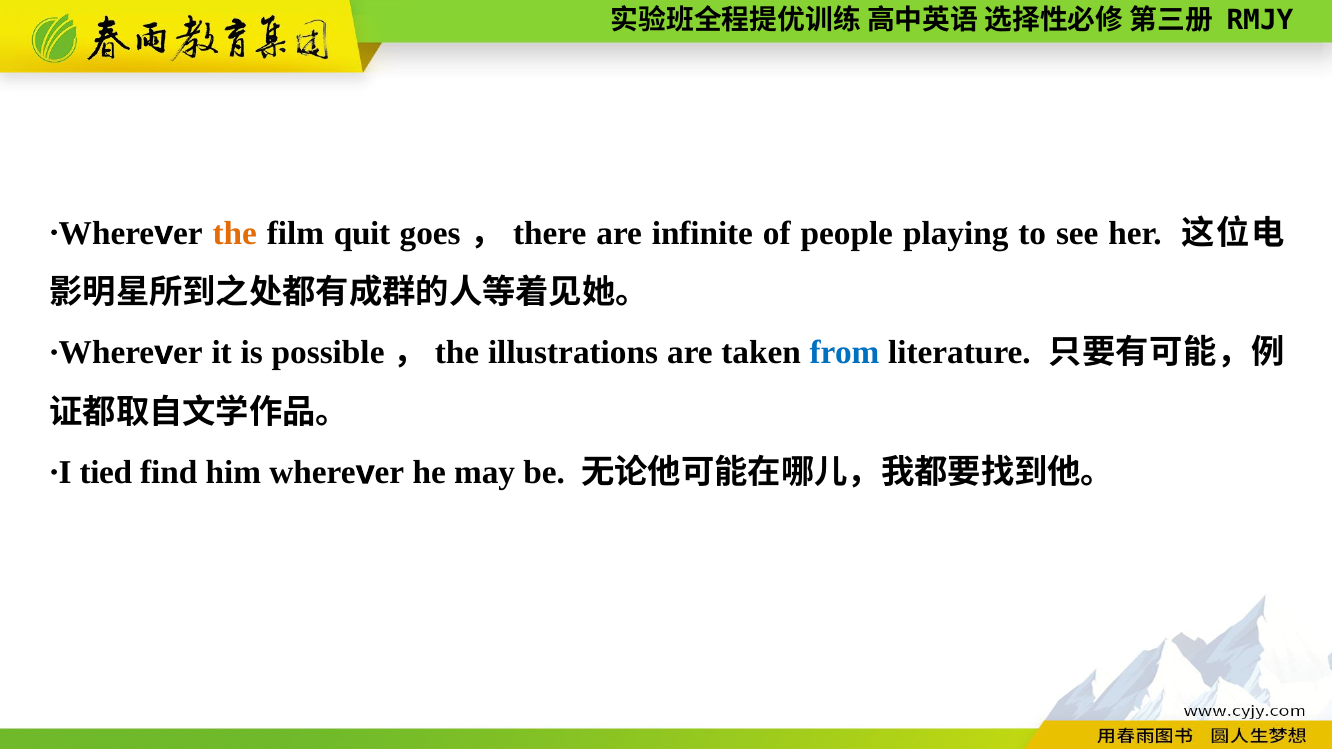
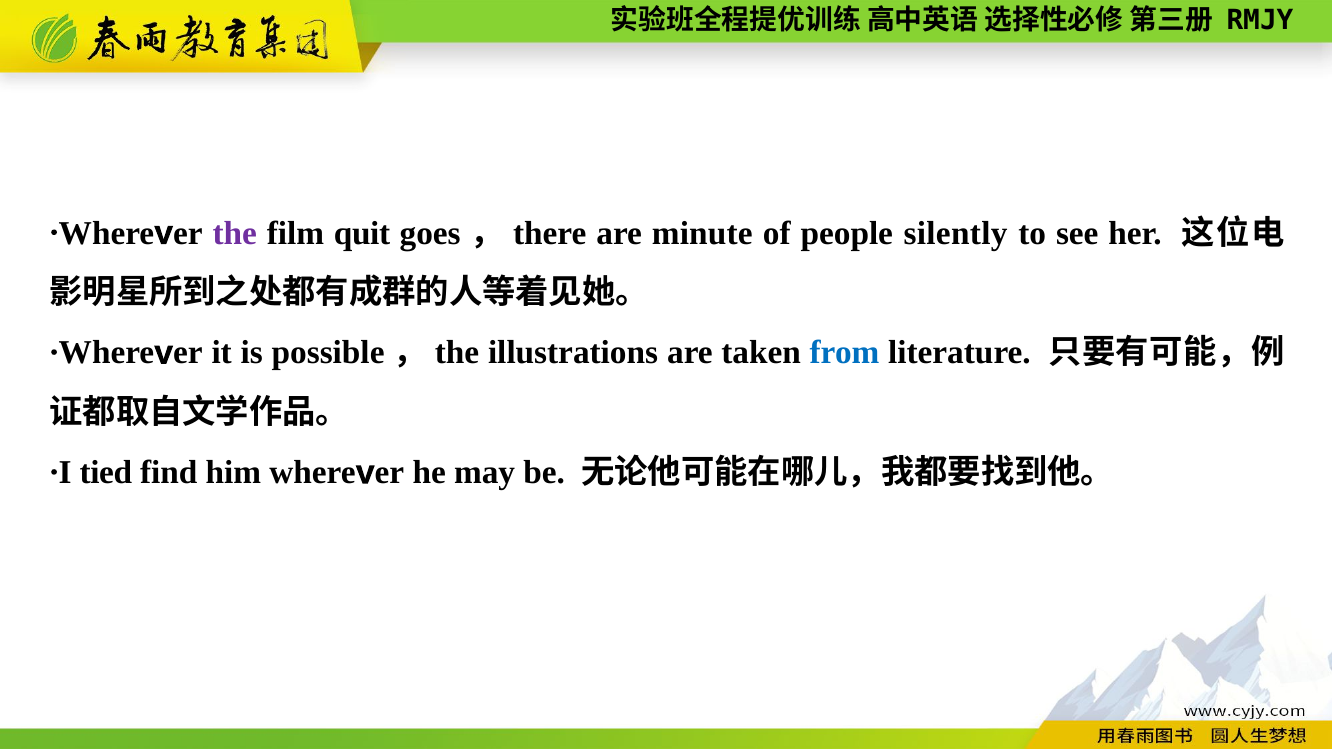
the colour: orange -> purple (235, 233)
infinite: infinite -> minute (702, 233)
playing: playing -> silently (956, 233)
